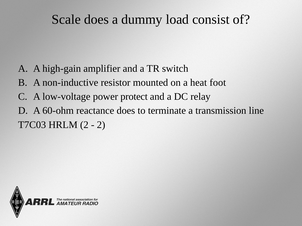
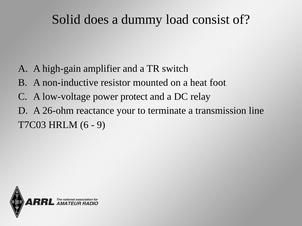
Scale: Scale -> Solid (66, 20)
60-ohm: 60-ohm -> 26-ohm (58, 111)
reactance does: does -> your (126, 111)
HRLM 2: 2 -> 6 (84, 125)
2: 2 -> 9 (101, 125)
